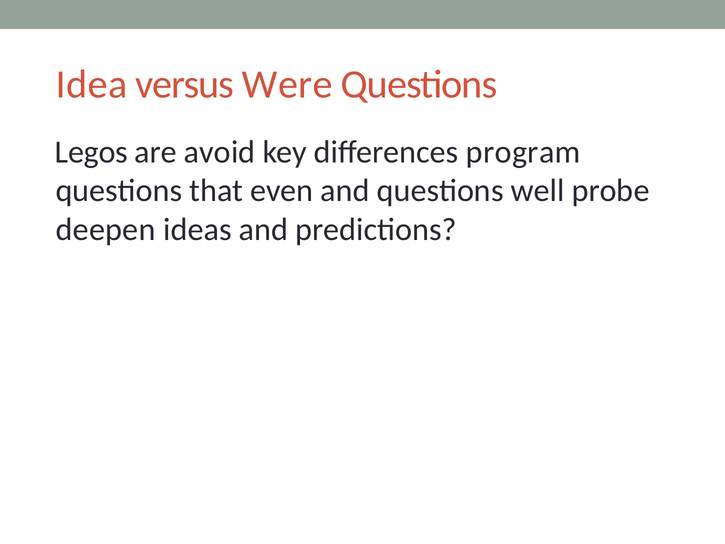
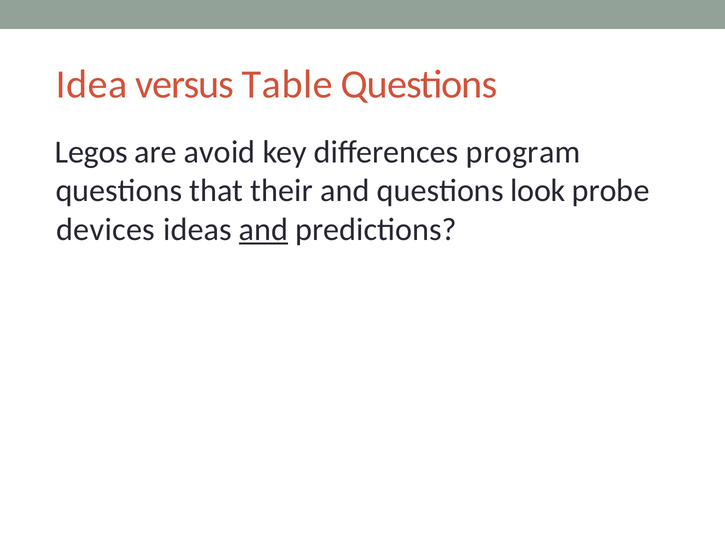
Were: Were -> Table (287, 84)
even: even -> their (282, 191)
well: well -> look (538, 191)
deepen: deepen -> devices (106, 229)
and underline: none -> present (264, 229)
